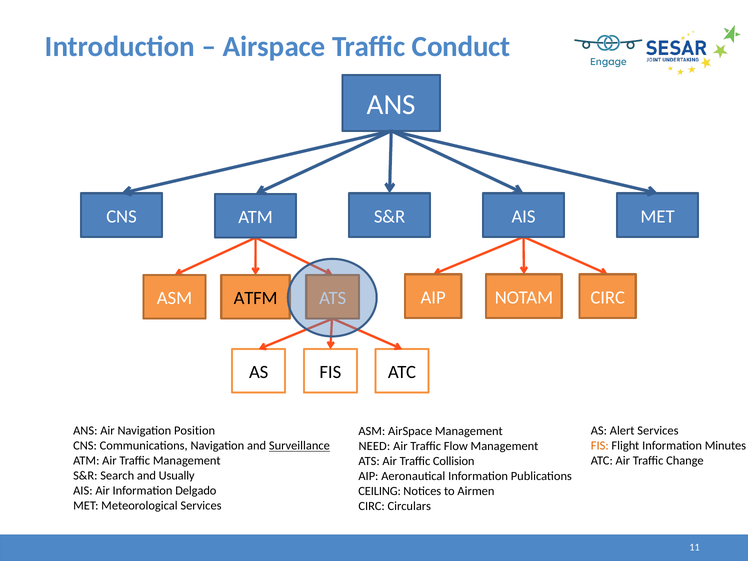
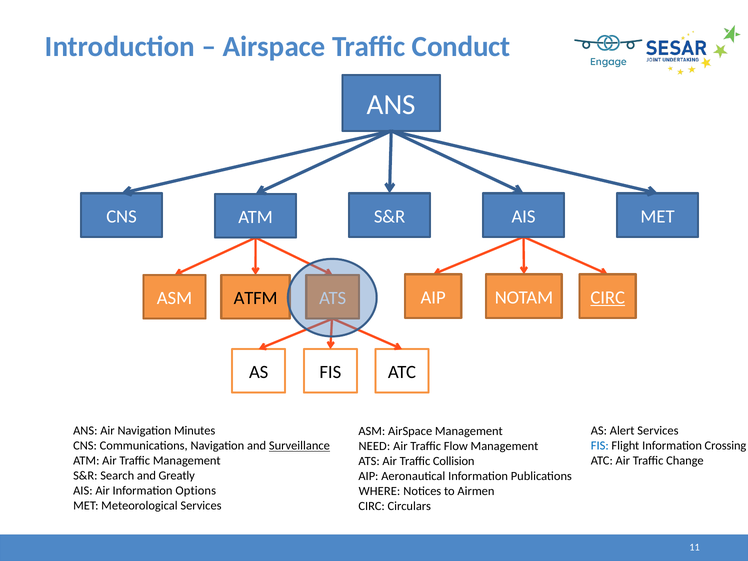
CIRC underline: none -> present (608, 297)
Position: Position -> Minutes (195, 431)
FIS colour: orange -> blue (600, 446)
Minutes: Minutes -> Crossing (725, 446)
Usually: Usually -> Greatly (177, 476)
Delgado: Delgado -> Options (196, 491)
CEILING: CEILING -> WHERE (379, 491)
